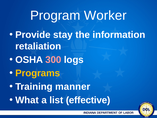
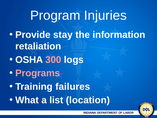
Worker: Worker -> Injuries (105, 15)
Programs colour: yellow -> pink (38, 73)
manner: manner -> failures (73, 86)
effective: effective -> location (88, 100)
